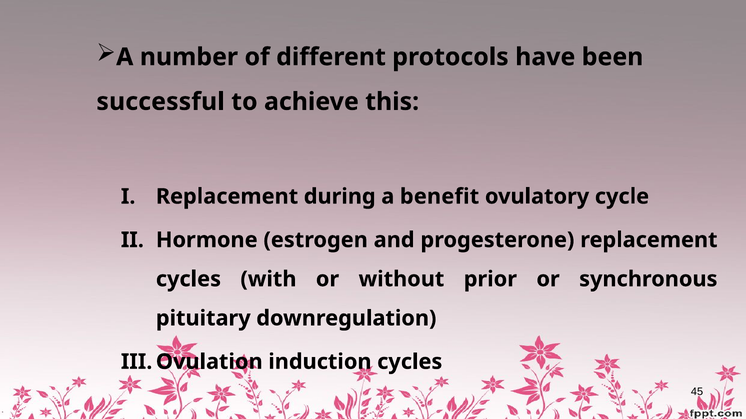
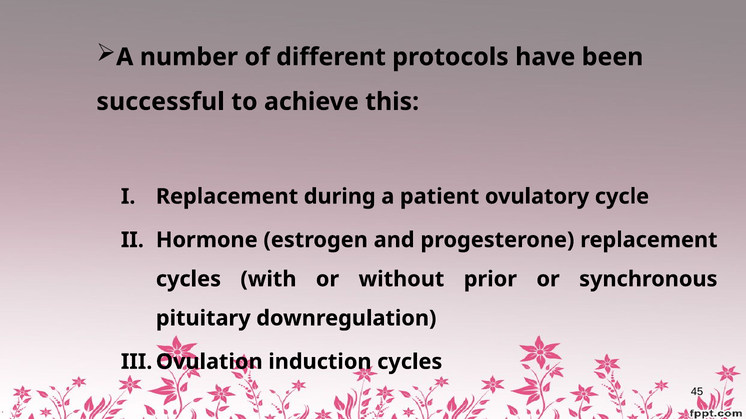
benefit: benefit -> patient (440, 197)
